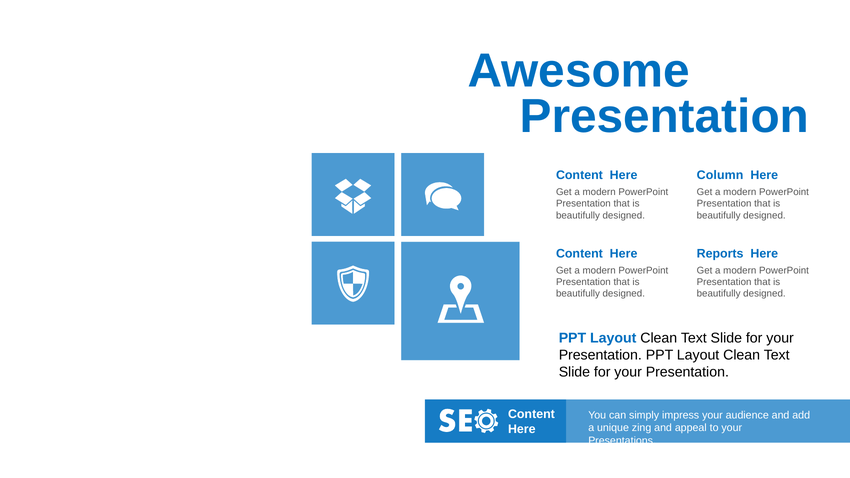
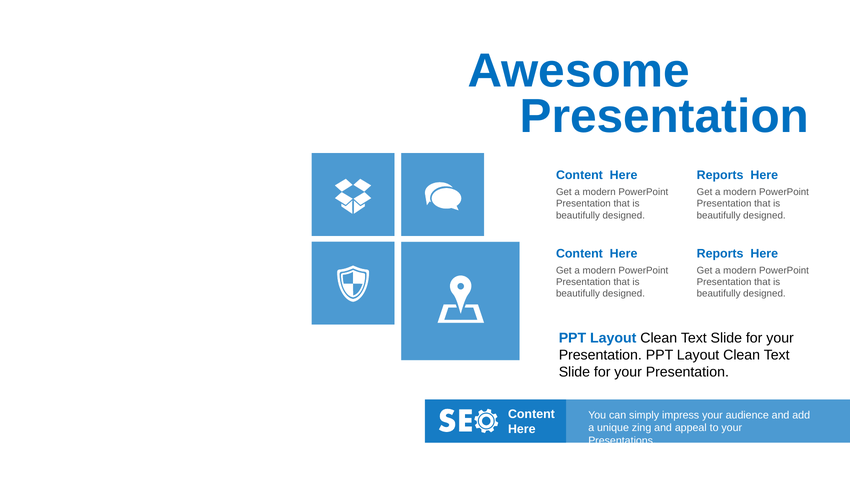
Column: Column -> Reports (720, 175)
